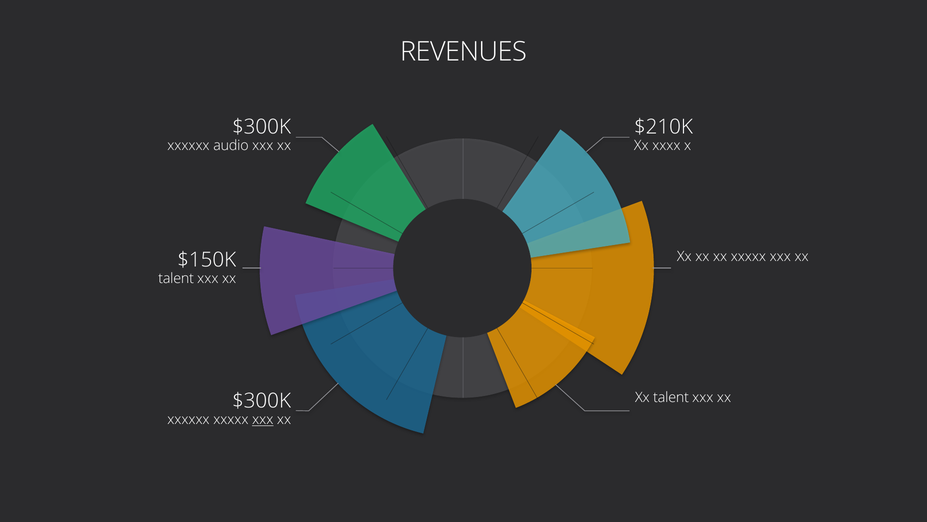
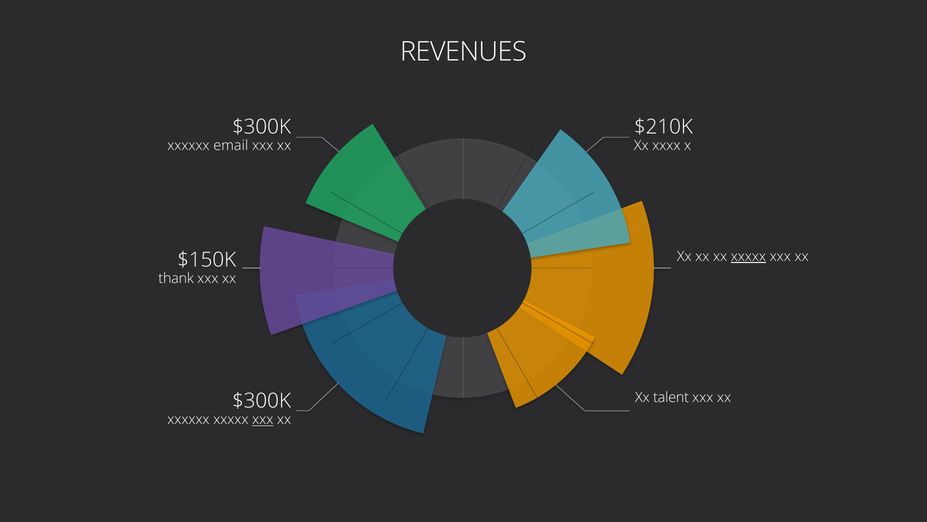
audio: audio -> email (231, 145)
xxxxx underline: none -> present (748, 256)
talent: talent -> thank (176, 278)
